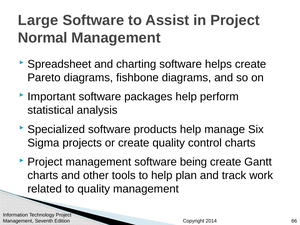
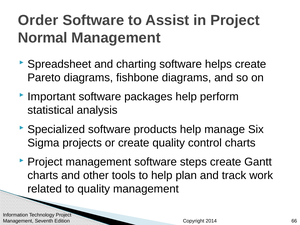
Large: Large -> Order (38, 20)
being: being -> steps (193, 162)
